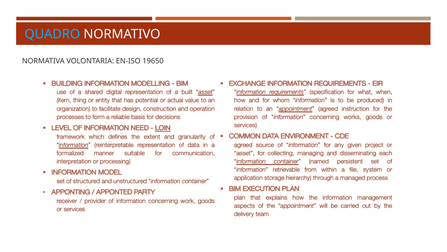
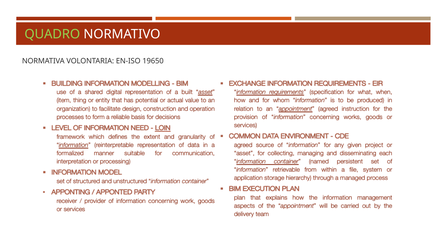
QUADRO colour: light blue -> light green (52, 34)
